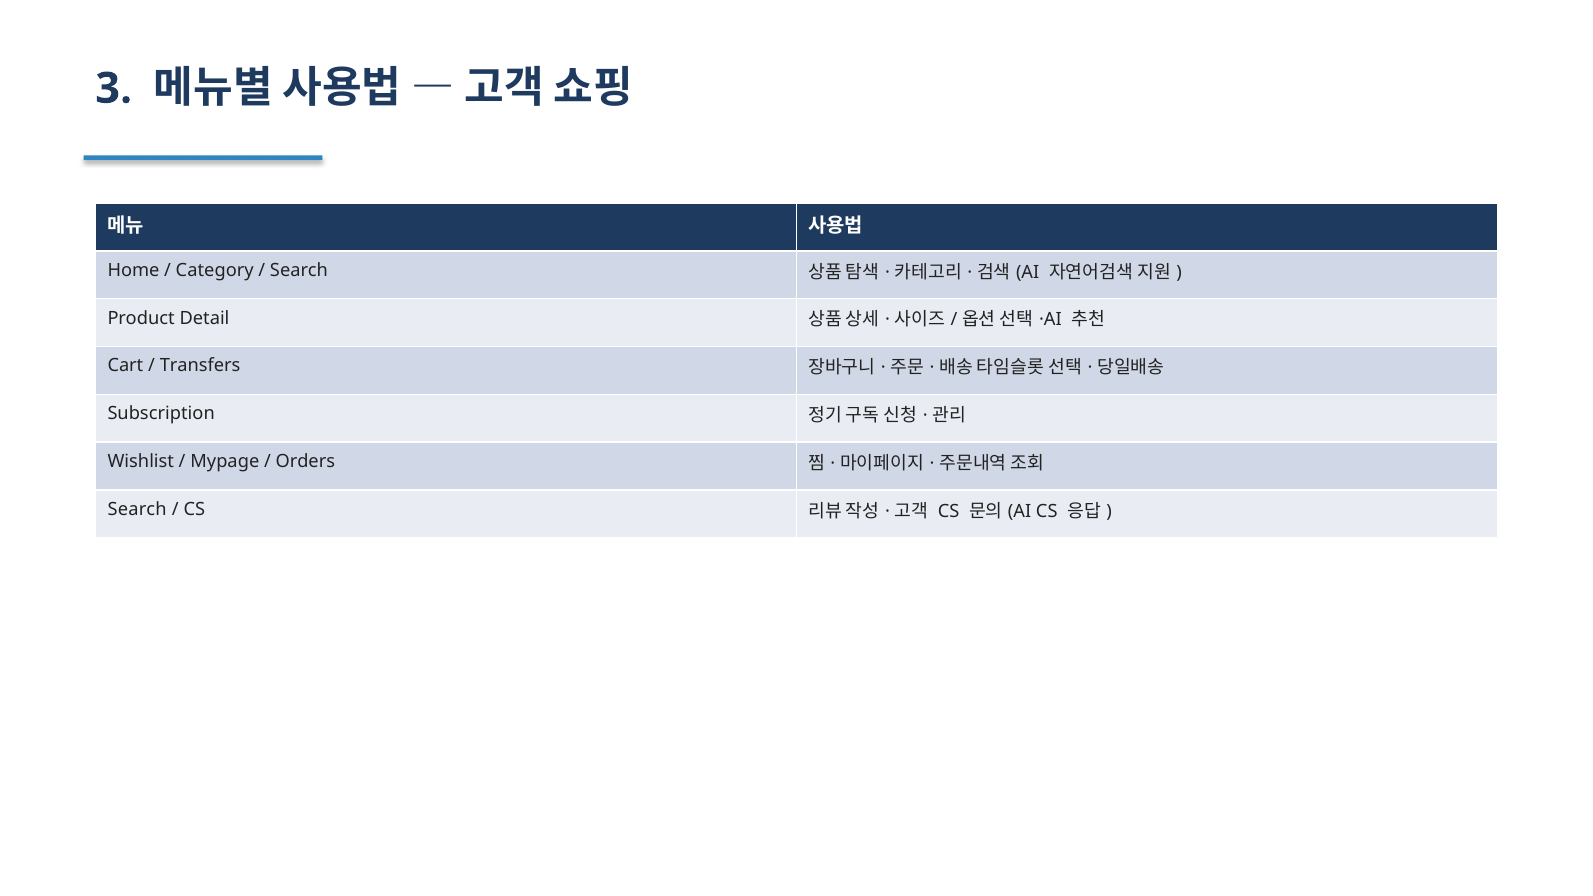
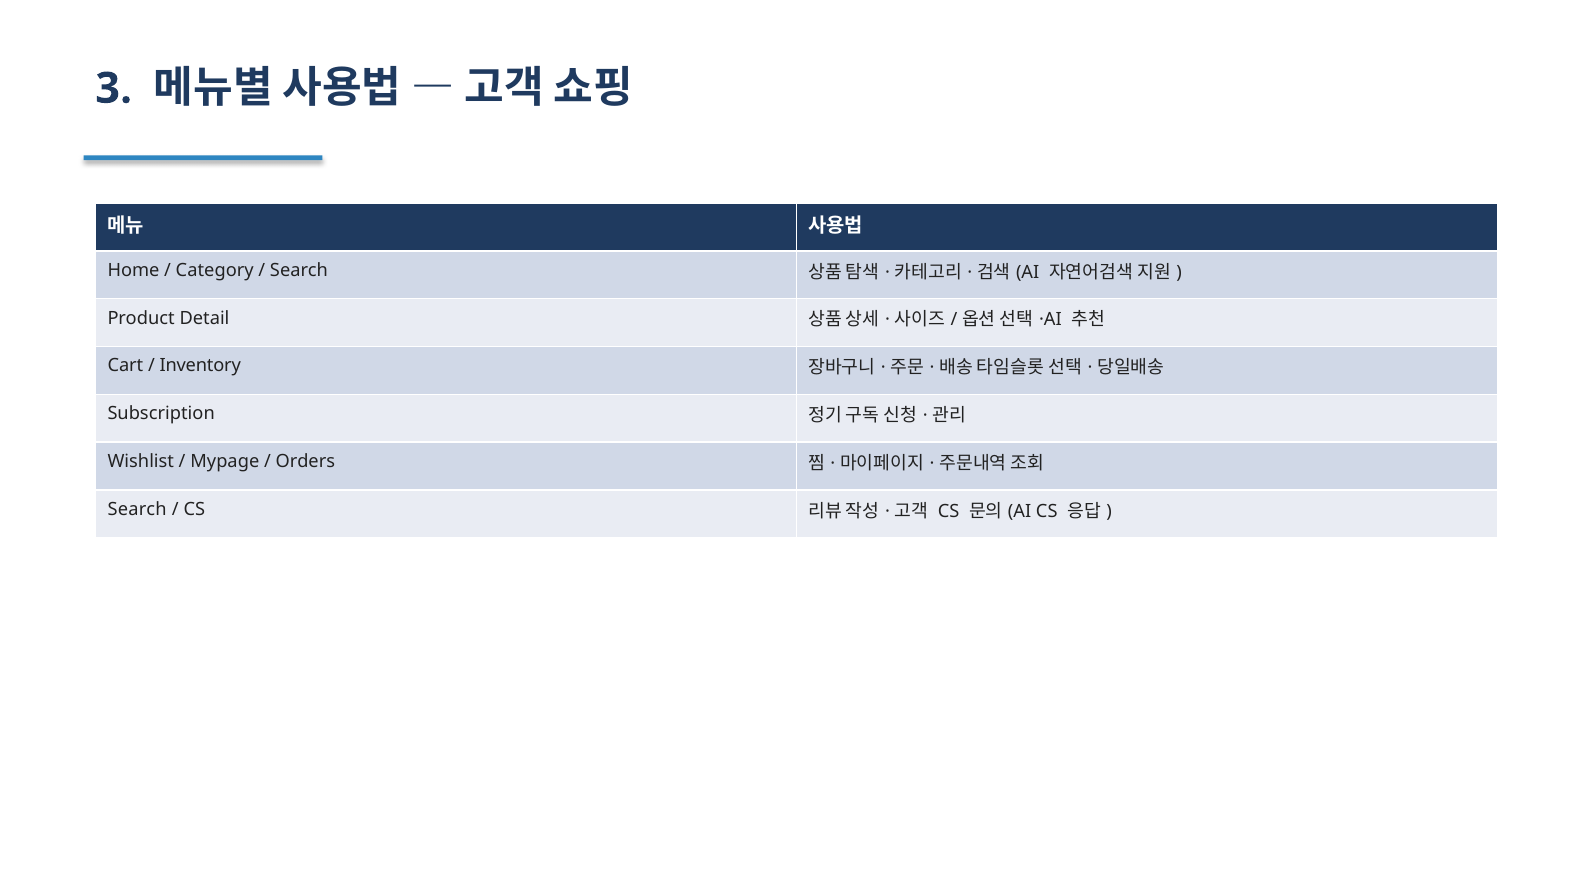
Transfers: Transfers -> Inventory (200, 366)
